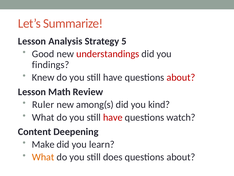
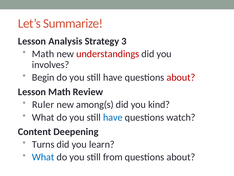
5: 5 -> 3 (124, 41)
Good: Good -> Math (43, 54)
findings: findings -> involves (51, 65)
Knew: Knew -> Begin (43, 77)
have colour: red -> blue (113, 117)
Make: Make -> Turns (43, 144)
What colour: orange -> blue (43, 157)
does: does -> from (113, 157)
